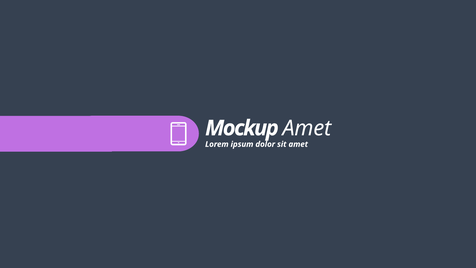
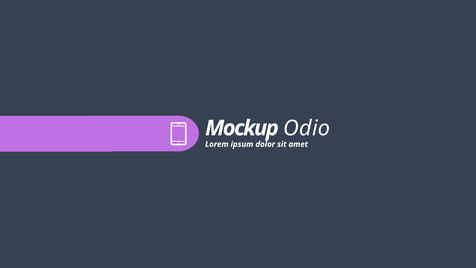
Amet: Amet -> Odio (307, 128)
